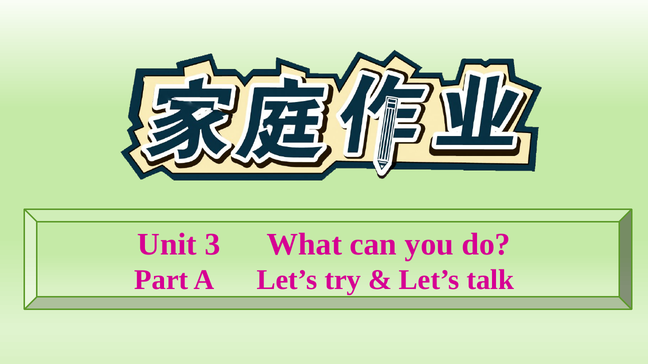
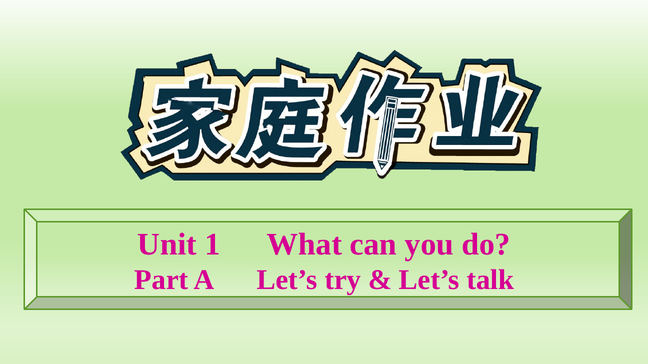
3: 3 -> 1 (212, 245)
